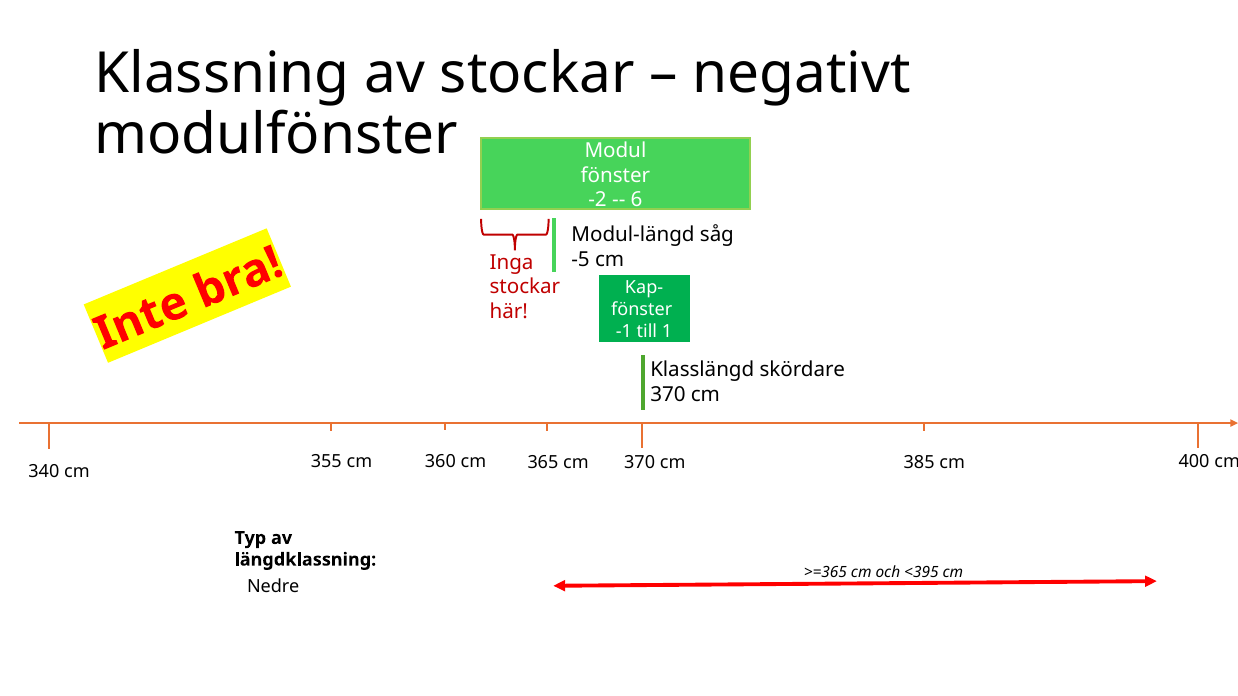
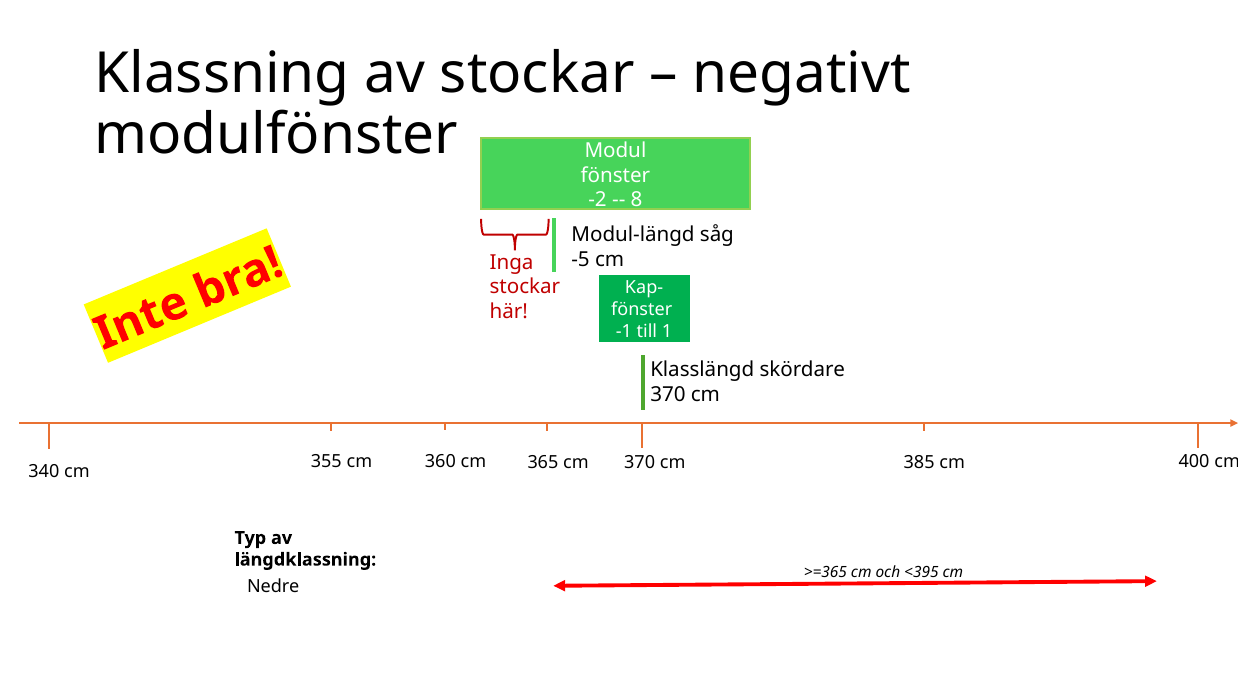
6: 6 -> 8 (637, 200)
